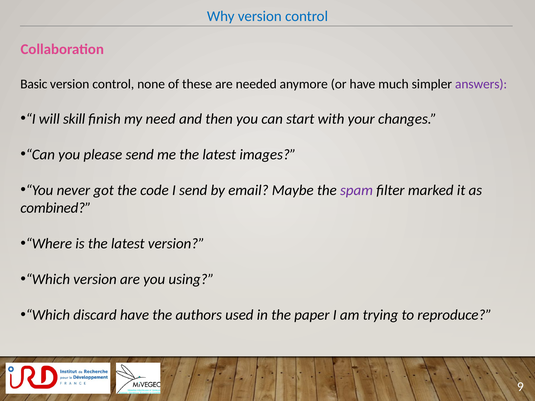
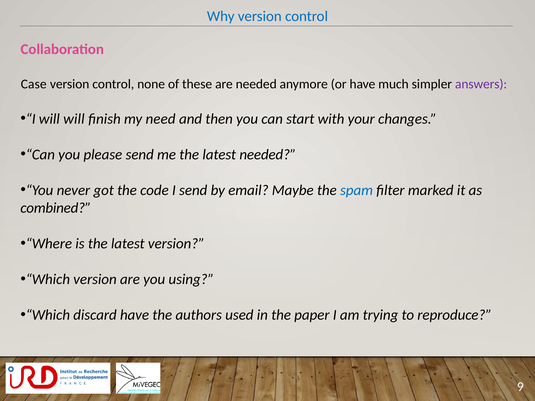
Basic: Basic -> Case (34, 84)
will skill: skill -> will (74, 119)
latest images: images -> needed (268, 155)
spam colour: purple -> blue (357, 190)
